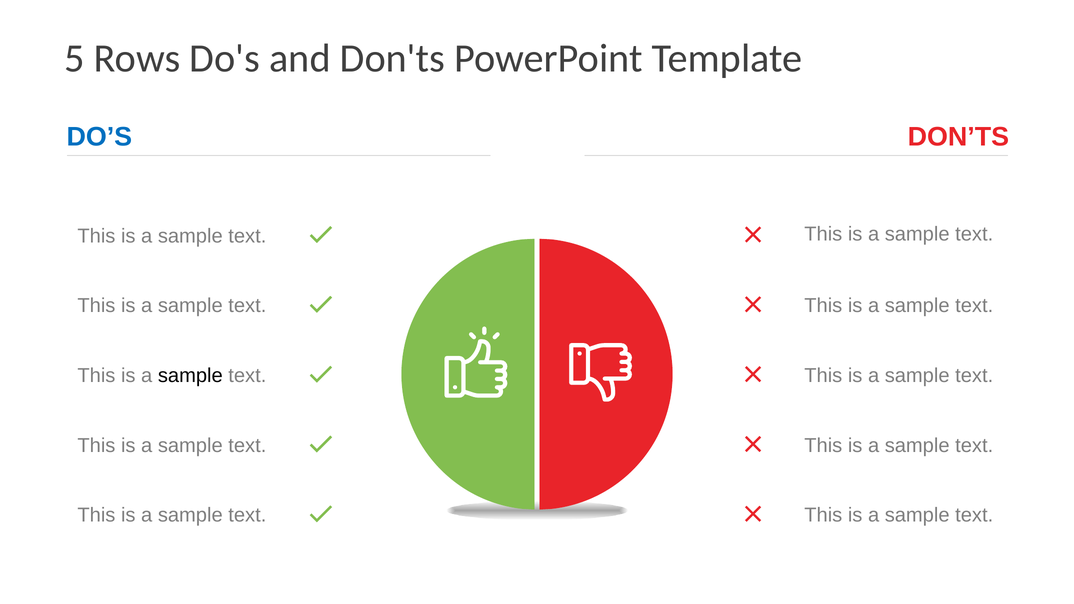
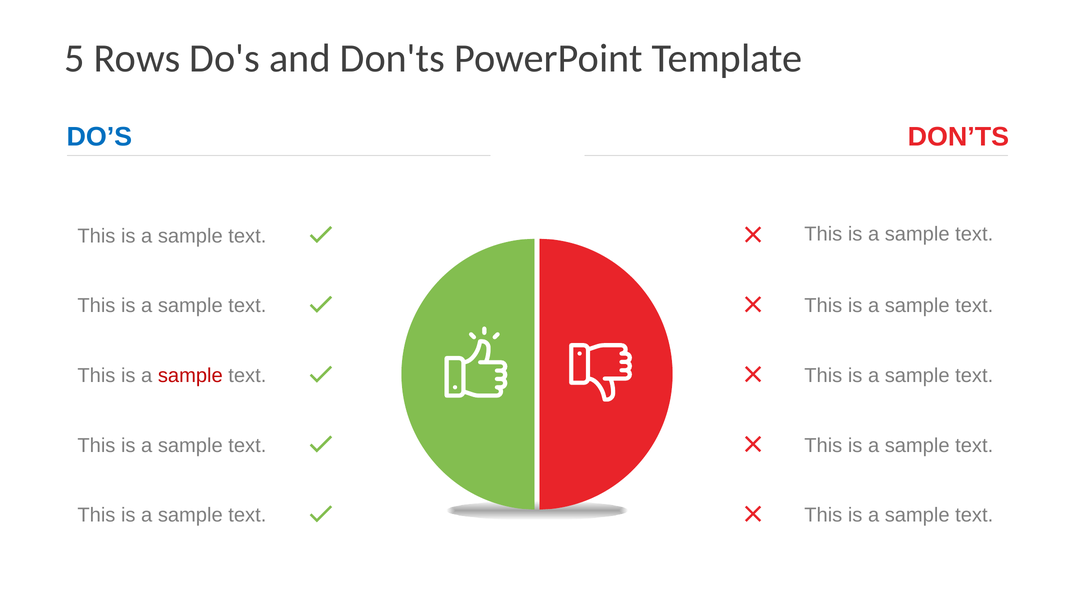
sample colour: black -> red (190, 376)
